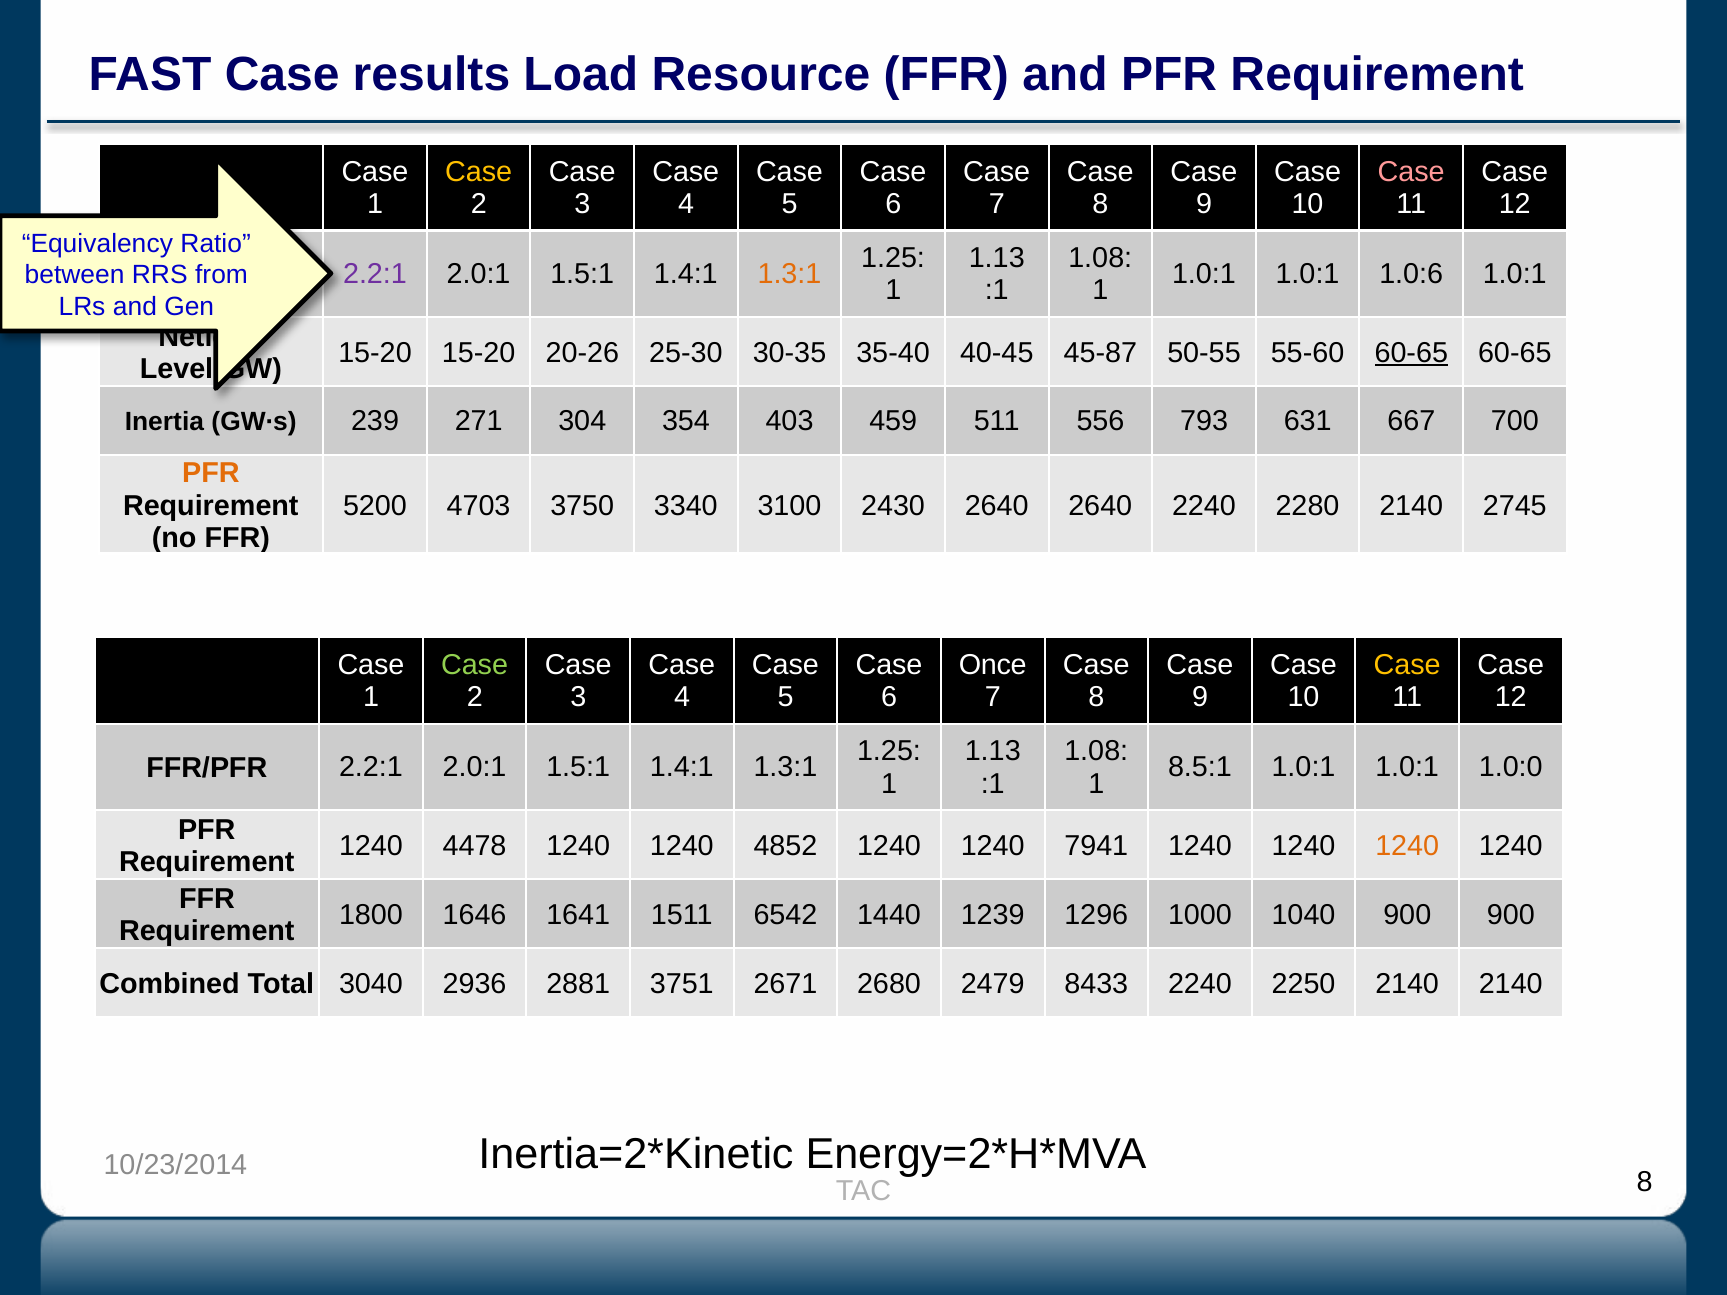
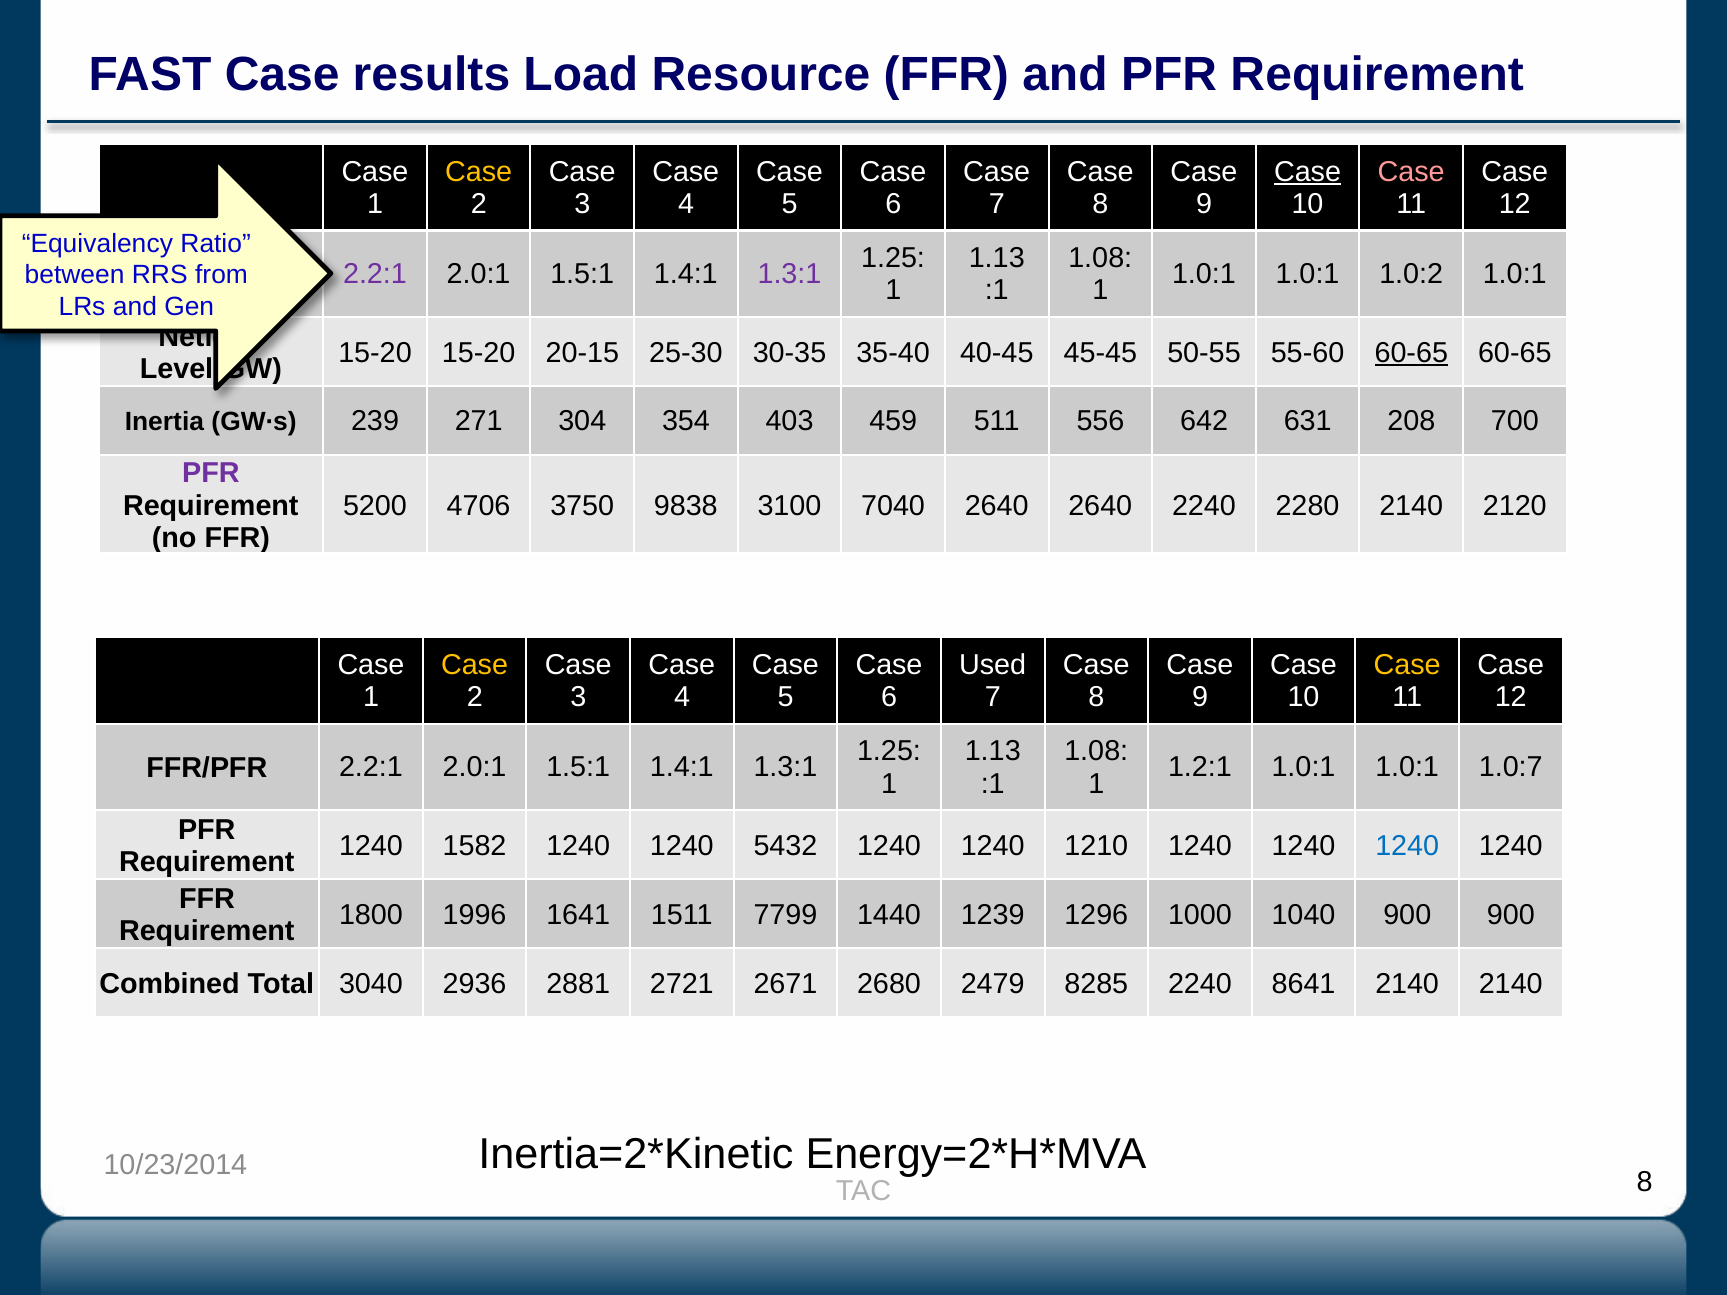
Case underline: none -> present (1308, 172)
1.0:6: 1.0:6 -> 1.0:2 (1411, 274)
1.3:1 colour: orange -> purple (789, 274)
20-26: 20-26 -> 20-15 (582, 353)
45-87: 45-87 -> 45-45 (1100, 353)
793: 793 -> 642 (1204, 421)
667: 667 -> 208 (1411, 421)
PFR colour: orange -> purple (211, 474)
4703: 4703 -> 4706 (479, 506)
3340: 3340 -> 9838 (686, 506)
2430: 2430 -> 7040 (893, 506)
2745: 2745 -> 2120 (1515, 506)
Case colour: light green -> yellow (475, 665)
Once: Once -> Used (993, 665)
8.5:1: 8.5:1 -> 1.2:1 (1200, 768)
1.0:0: 1.0:0 -> 1.0:7 (1511, 768)
4478: 4478 -> 1582 (475, 846)
4852: 4852 -> 5432 (785, 846)
7941: 7941 -> 1210 (1096, 846)
1240 colour: orange -> blue (1407, 846)
1646: 1646 -> 1996 (475, 915)
6542: 6542 -> 7799 (785, 915)
3751: 3751 -> 2721 (682, 984)
8433: 8433 -> 8285 (1096, 984)
2250: 2250 -> 8641 (1304, 984)
